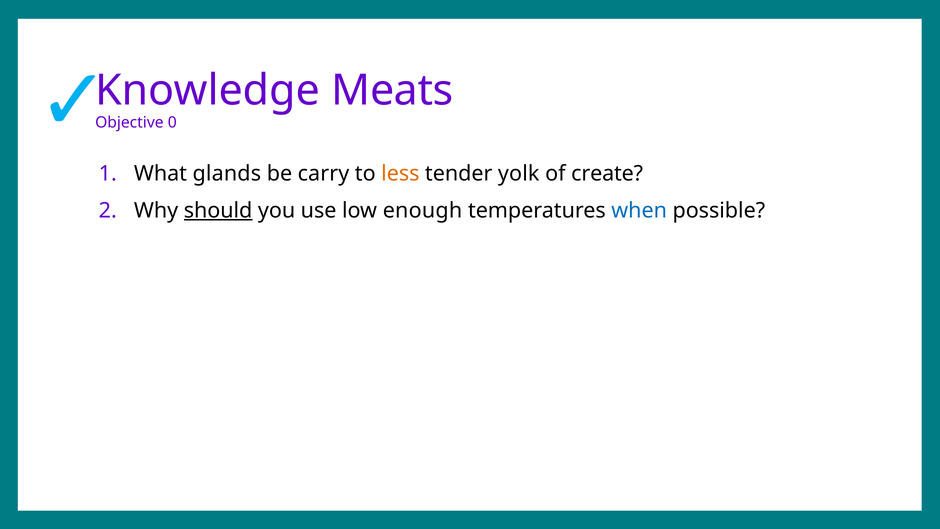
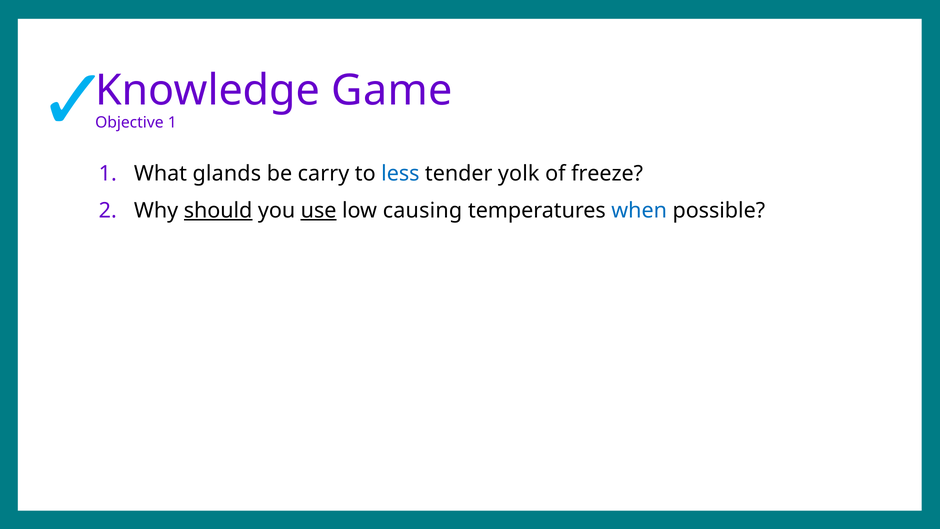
Meats: Meats -> Game (392, 91)
Objective 0: 0 -> 1 (172, 122)
less colour: orange -> blue (400, 174)
create: create -> freeze (607, 174)
use underline: none -> present (319, 210)
enough: enough -> causing (422, 210)
